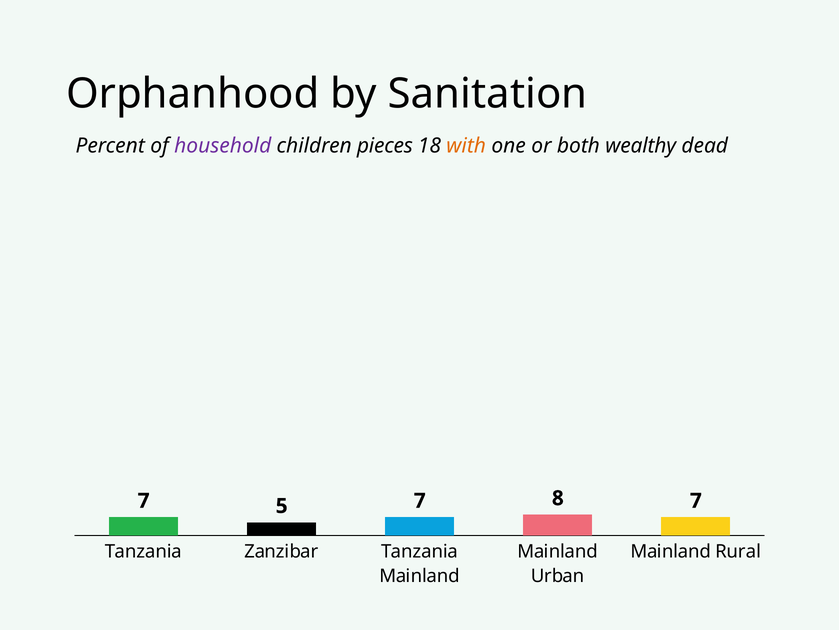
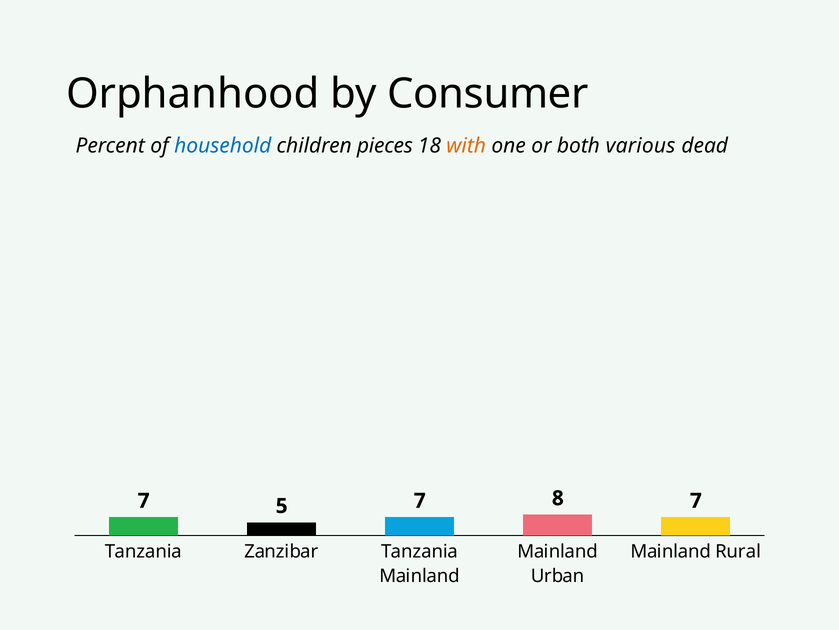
Sanitation: Sanitation -> Consumer (488, 94)
household colour: purple -> blue (223, 146)
wealthy: wealthy -> various (641, 146)
